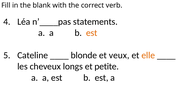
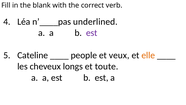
statements: statements -> underlined (95, 22)
est colour: orange -> purple (92, 33)
blonde: blonde -> people (84, 55)
petite: petite -> toute (107, 66)
